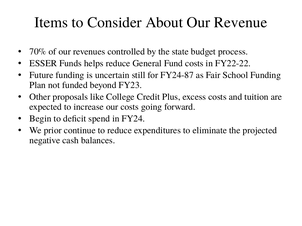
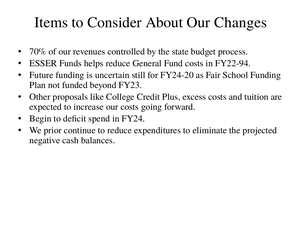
Revenue: Revenue -> Changes (241, 22)
FY22-22: FY22-22 -> FY22-94 (233, 64)
FY24-87: FY24-87 -> FY24-20 (177, 75)
